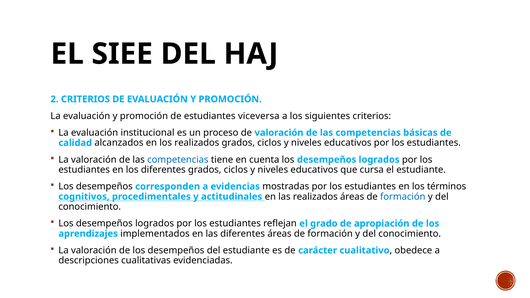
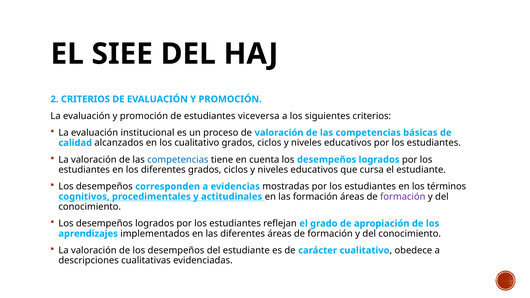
los realizados: realizados -> cualitativo (197, 143)
las realizados: realizados -> formación (315, 197)
formación colour: blue -> purple (403, 197)
